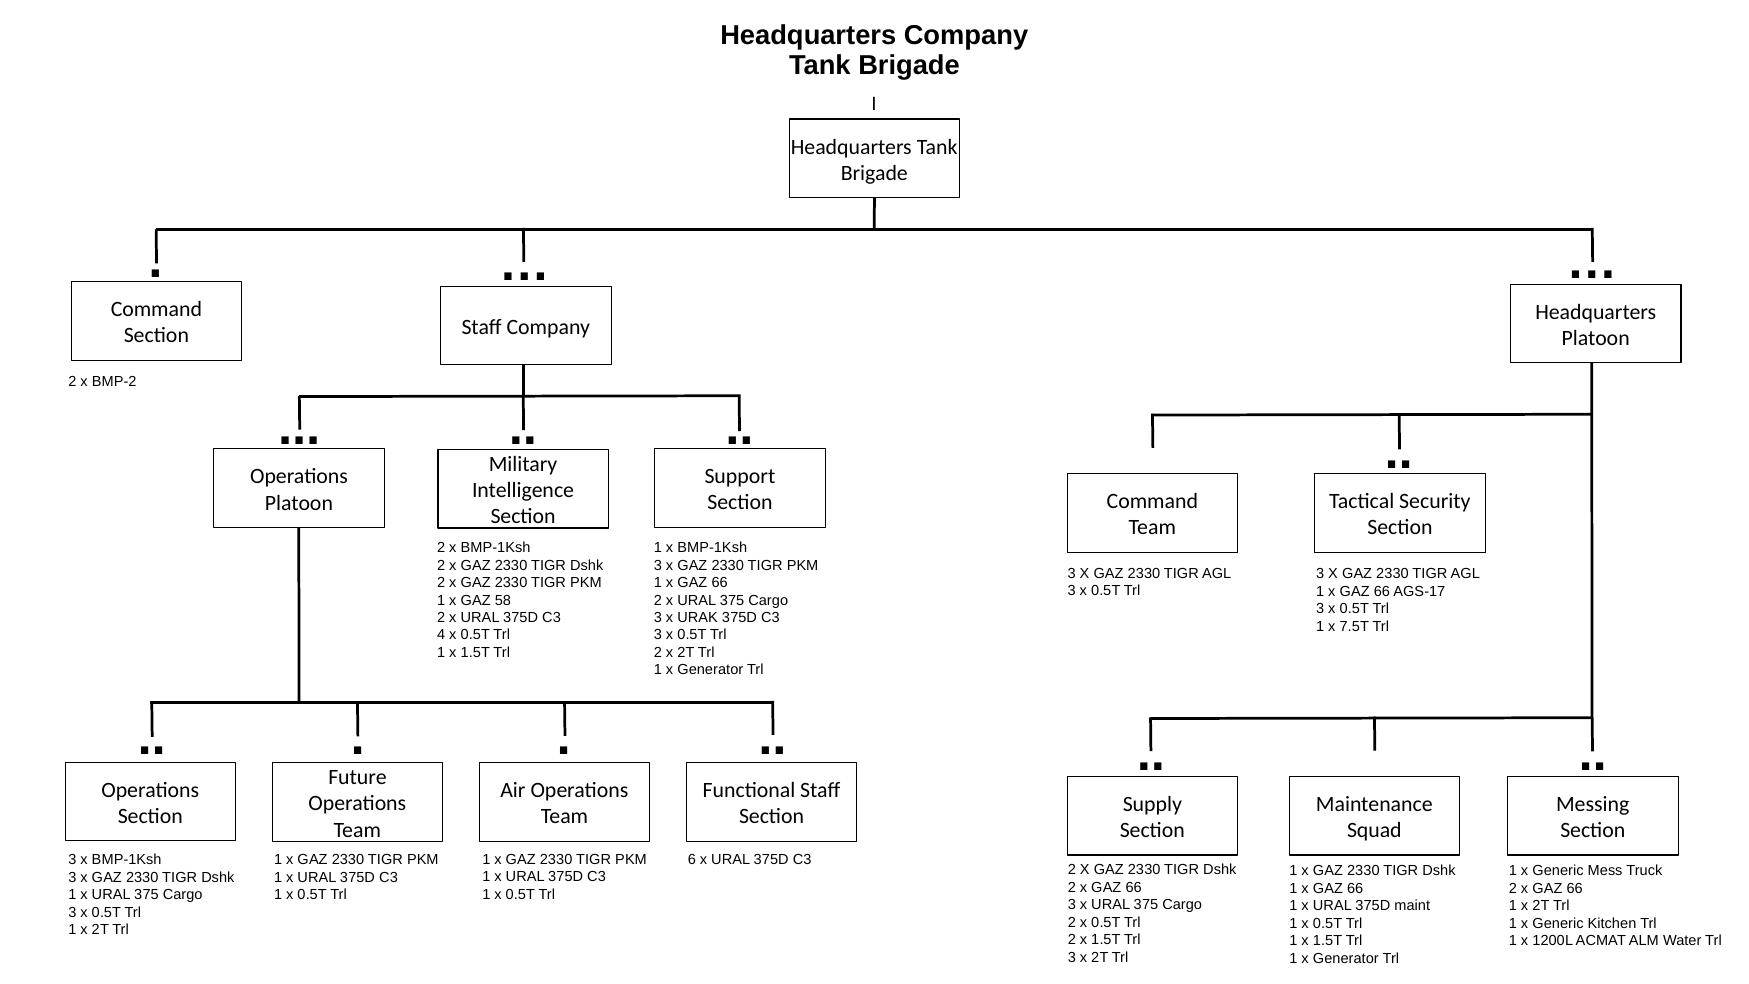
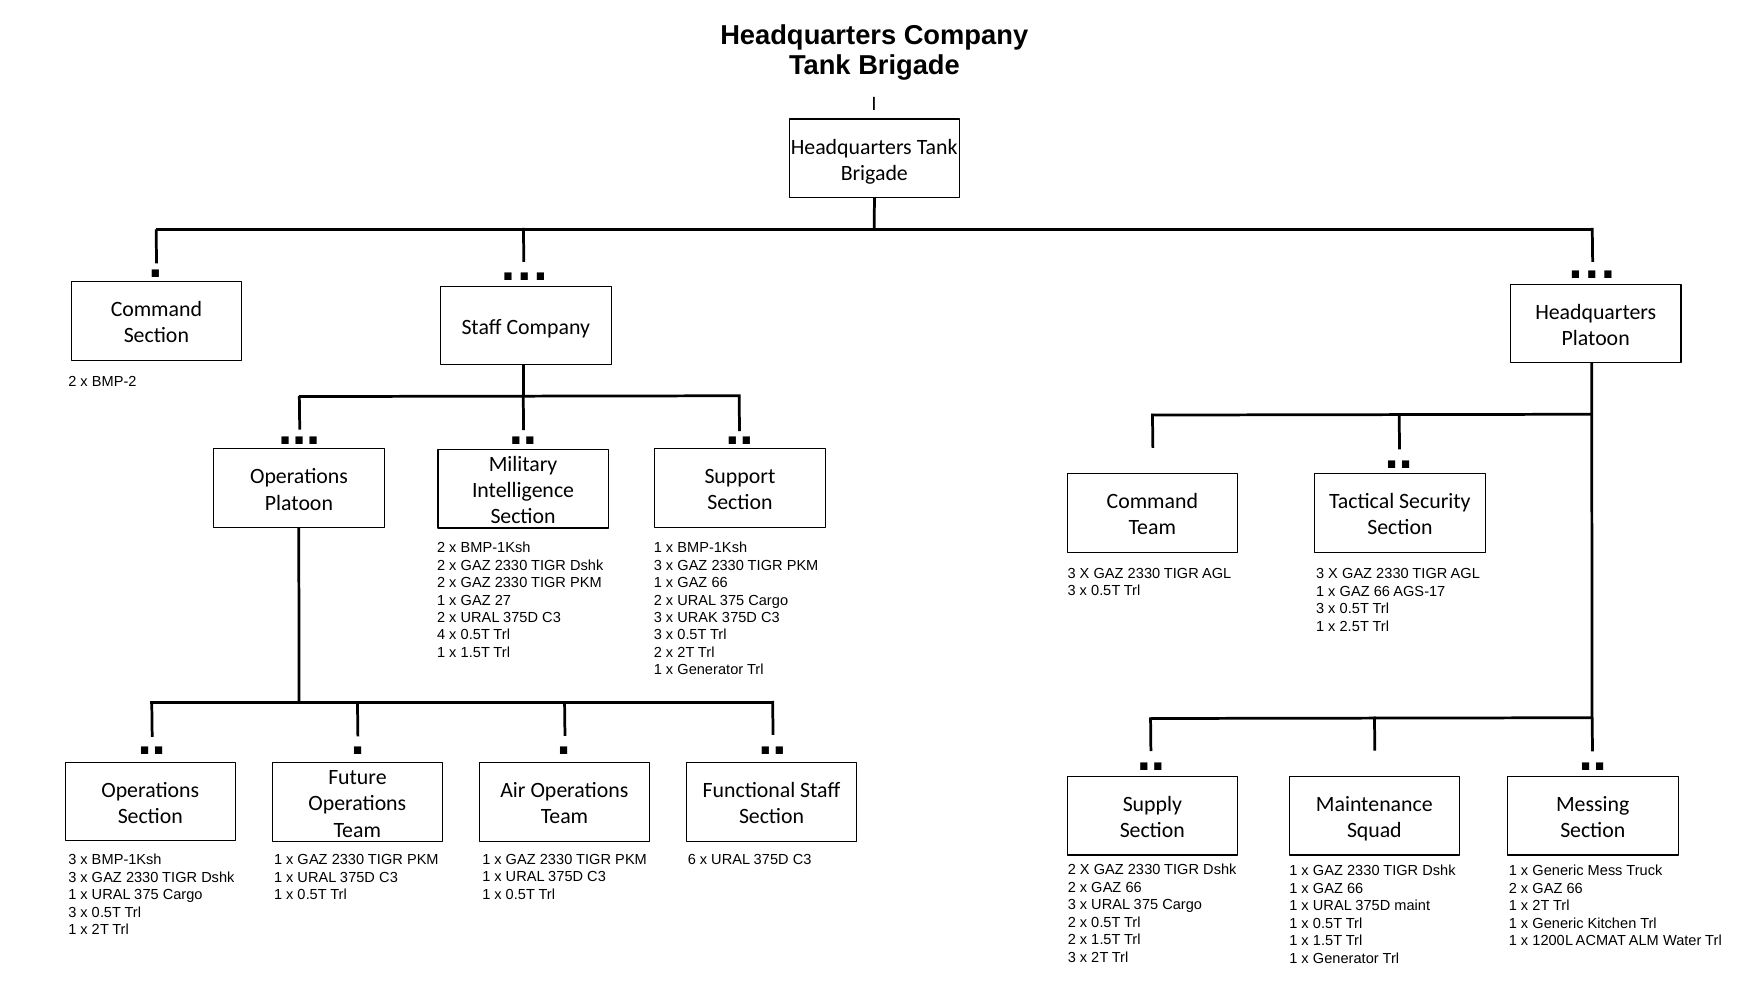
58: 58 -> 27 (503, 600)
7.5T: 7.5T -> 2.5T (1354, 626)
